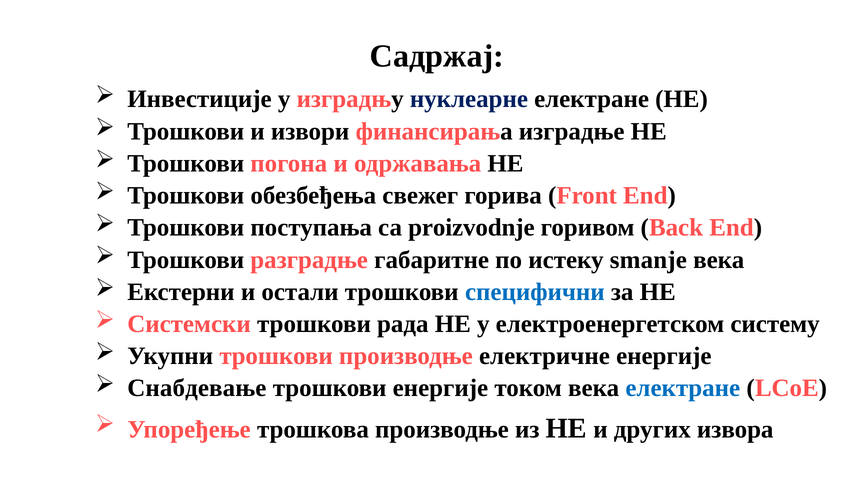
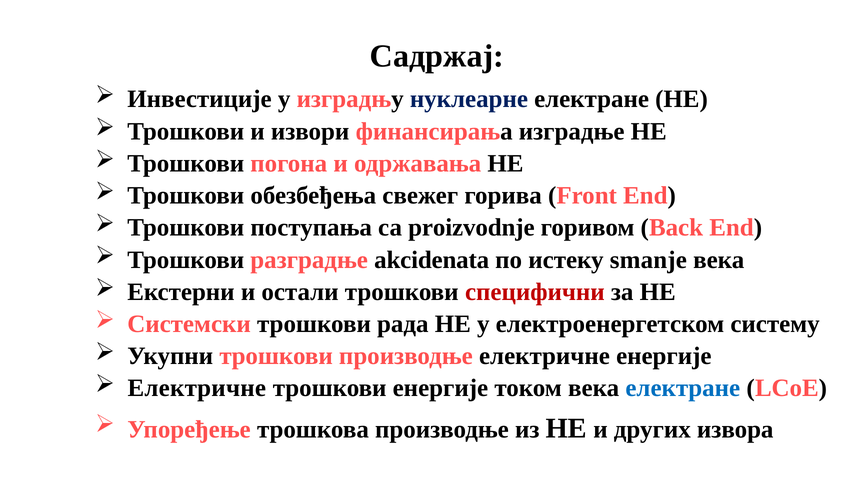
габаритне: габаритне -> akcidenata (432, 260)
специфични colour: blue -> red (535, 292)
Снабдевање: Снабдевање -> Електричне (197, 388)
